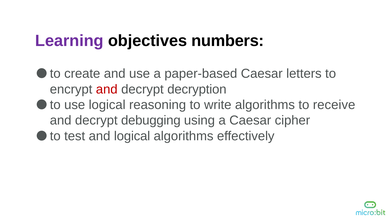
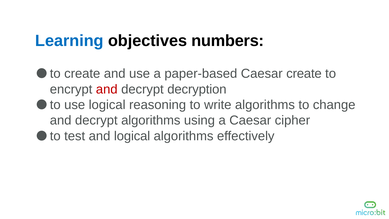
Learning colour: purple -> blue (69, 41)
Caesar letters: letters -> create (304, 74)
receive: receive -> change (334, 105)
decrypt debugging: debugging -> algorithms (151, 120)
